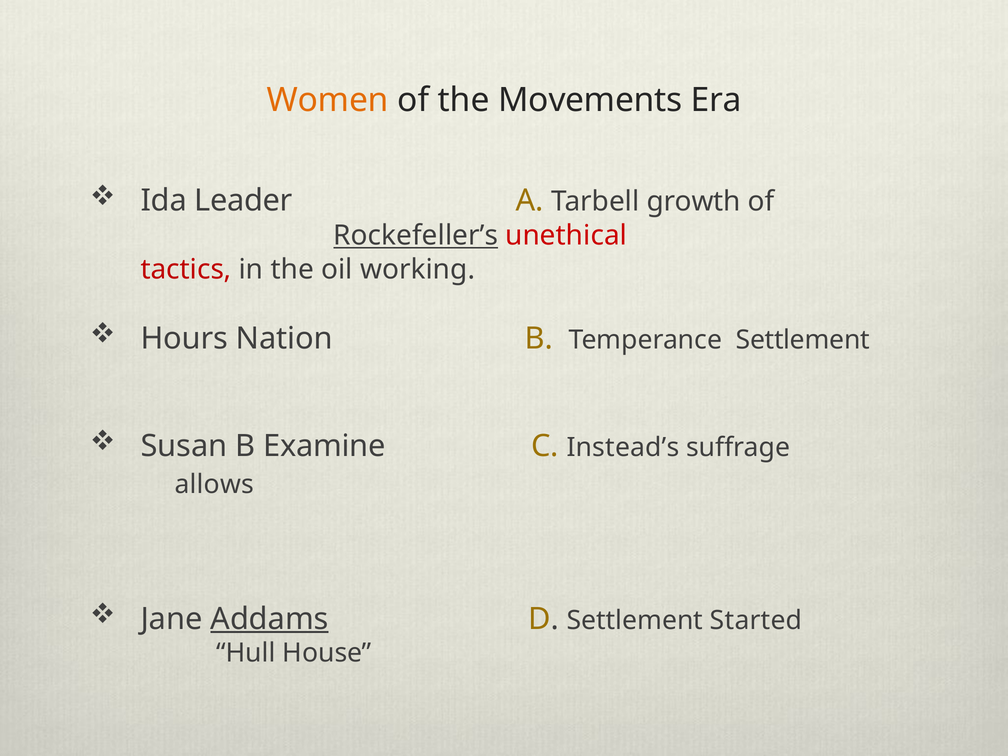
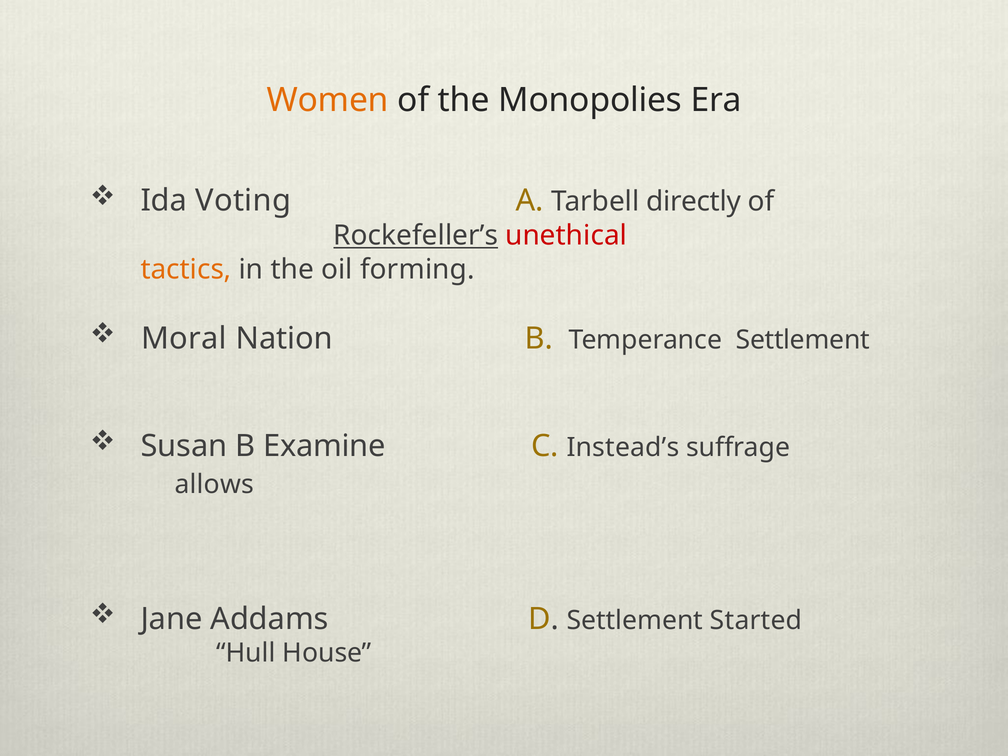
Movements: Movements -> Monopolies (590, 100)
Leader: Leader -> Voting (243, 201)
growth: growth -> directly (694, 202)
tactics colour: red -> orange (186, 269)
working: working -> forming (417, 269)
Hours: Hours -> Moral (184, 338)
Addams underline: present -> none (269, 619)
